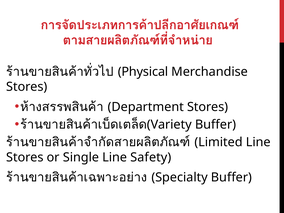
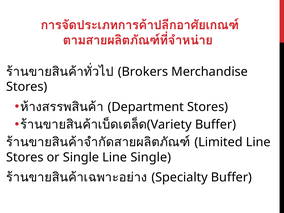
Physical: Physical -> Brokers (143, 72)
Line Safety: Safety -> Single (151, 157)
